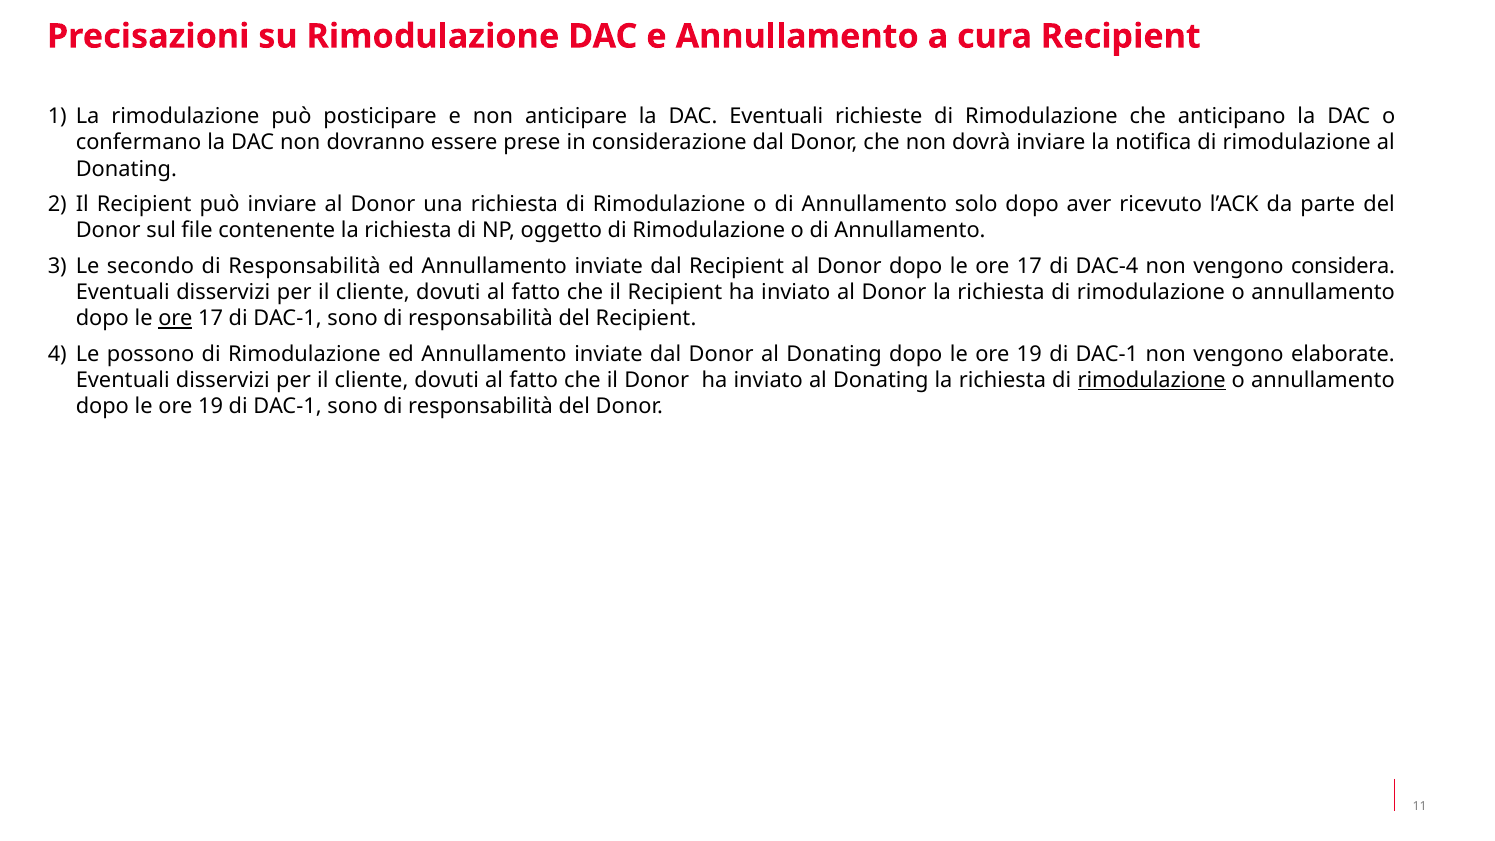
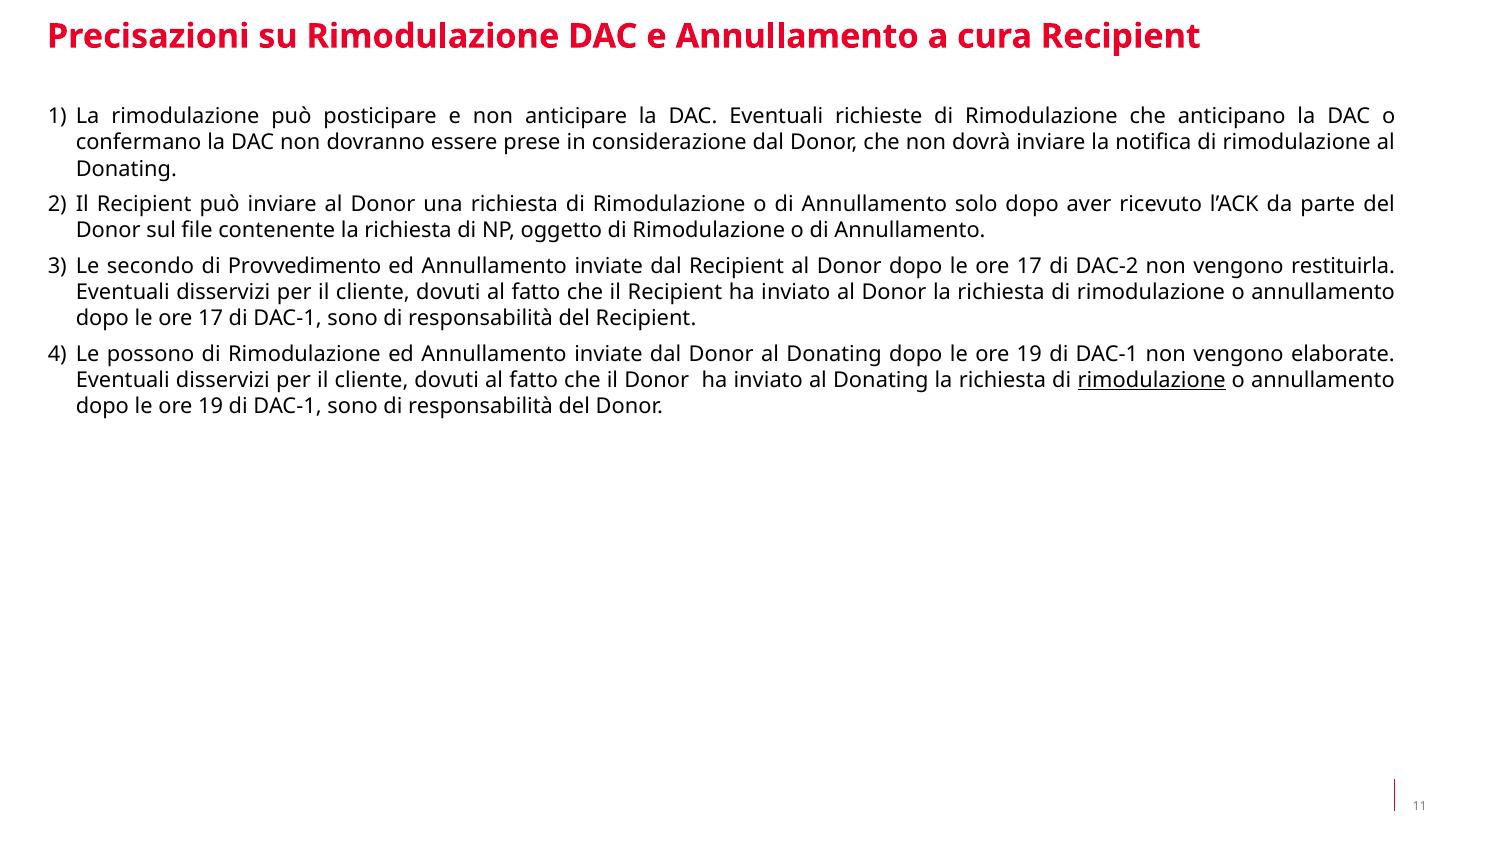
Responsabilità: Responsabilità -> Provvedimento (305, 266)
DAC-4: DAC-4 -> DAC-2 (1107, 266)
considera: considera -> restituirla (1343, 266)
ore underline: present -> none (175, 318)
